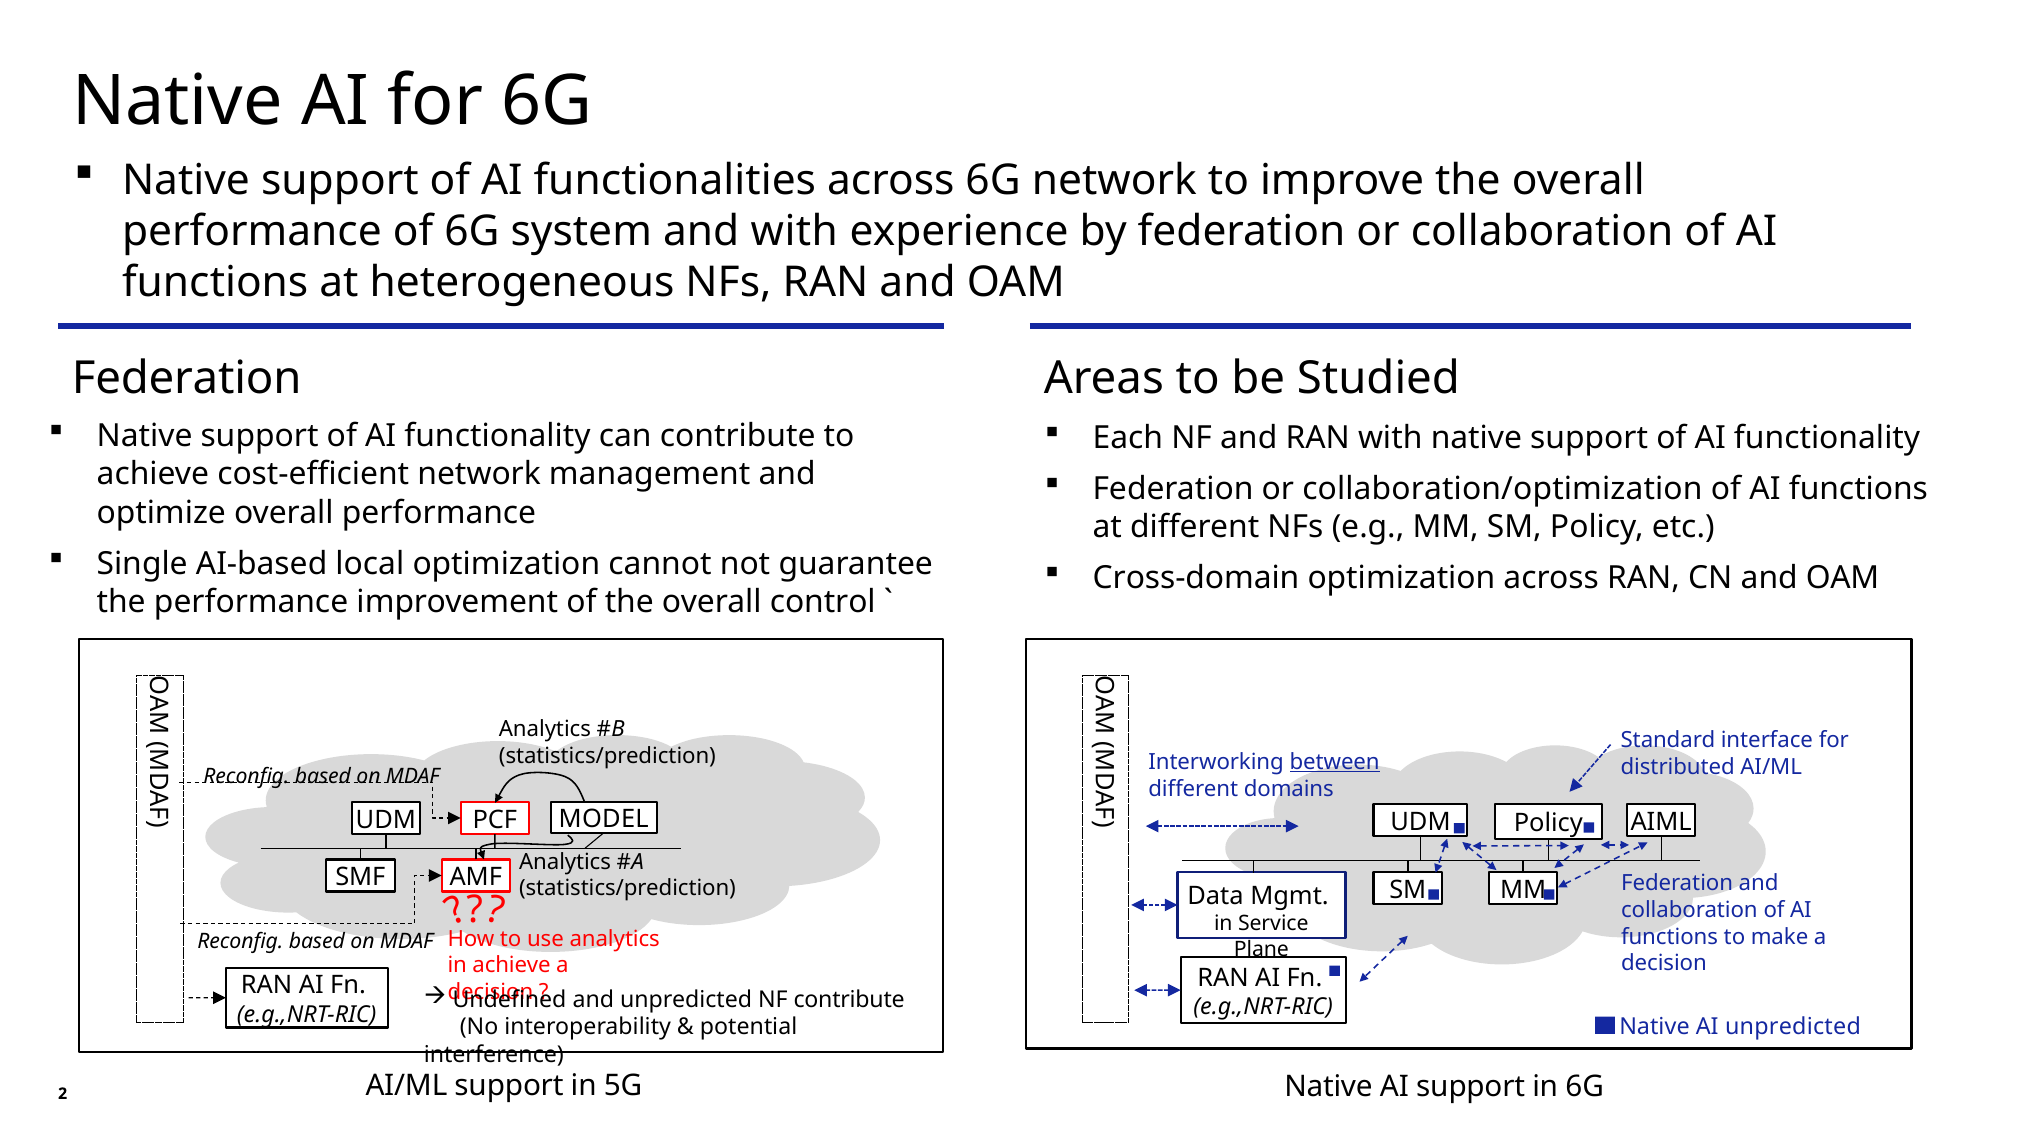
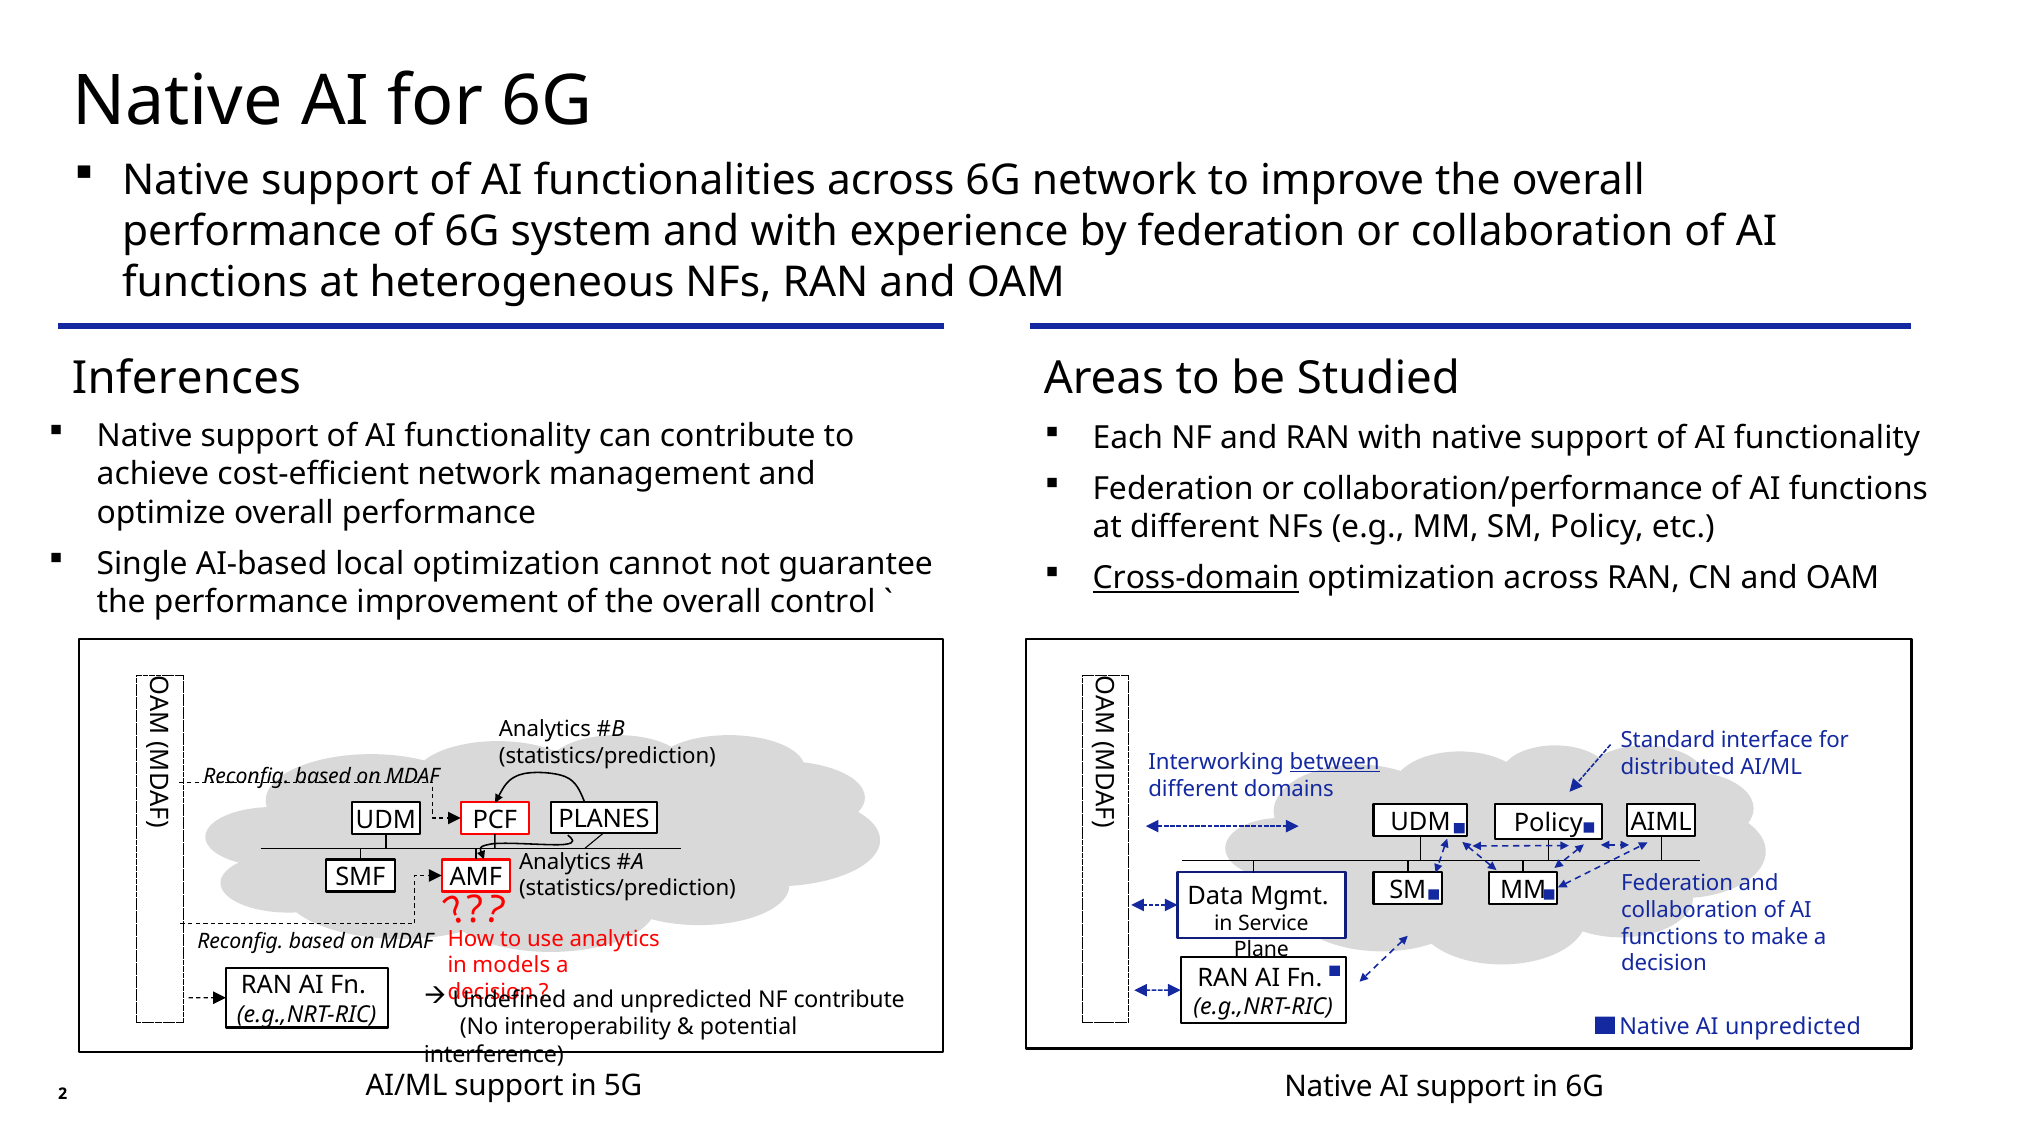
Federation: Federation -> Inferences (186, 378)
collaboration/optimization: collaboration/optimization -> collaboration/performance (1503, 489)
Cross-domain underline: none -> present (1196, 578)
MODEL: MODEL -> PLANES (604, 819)
in achieve: achieve -> models (511, 965)
